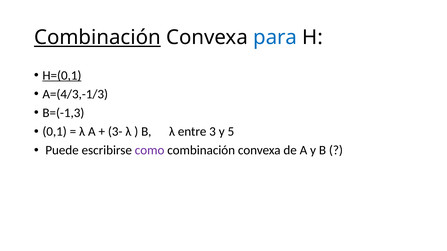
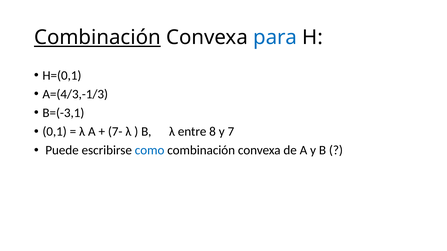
H=(0,1 underline: present -> none (62, 76)
B=(-1,3: B=(-1,3 -> B=(-3,1 (63, 113)
3-: 3- -> 7- (115, 132)
3: 3 -> 8 (213, 132)
5: 5 -> 7 (231, 132)
como colour: purple -> blue (150, 151)
